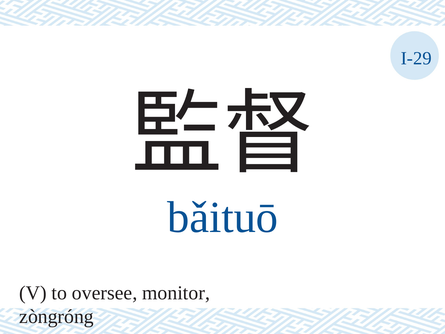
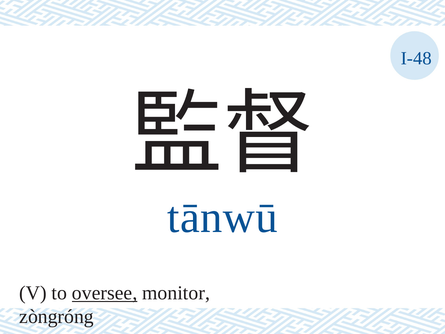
I-29: I-29 -> I-48 (416, 58)
bǎituō: bǎituō -> tānwū (222, 217)
oversee underline: none -> present (105, 293)
